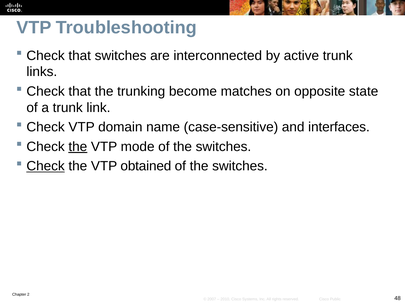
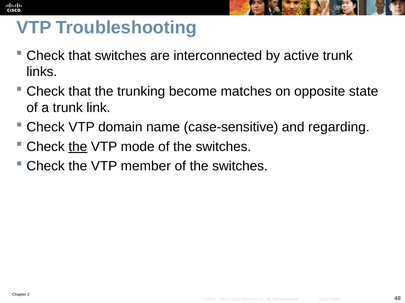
interfaces: interfaces -> regarding (339, 127)
Check underline: present -> none (46, 167)
obtained: obtained -> member (146, 167)
